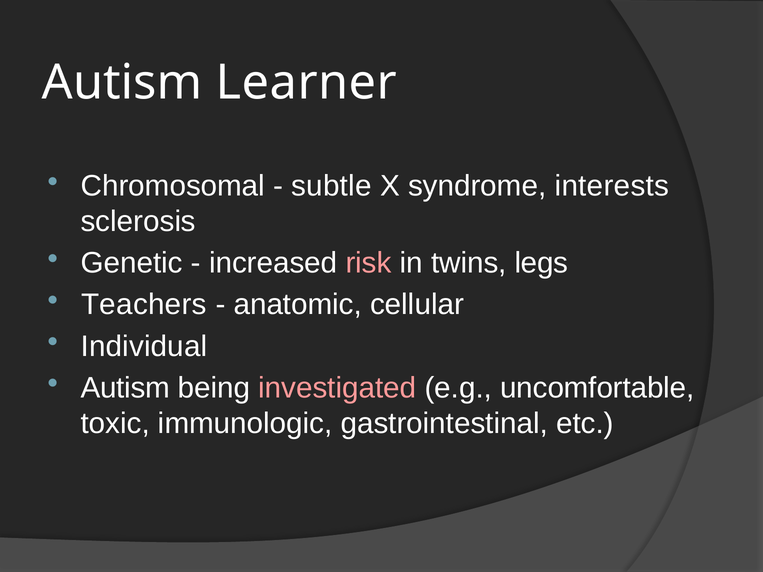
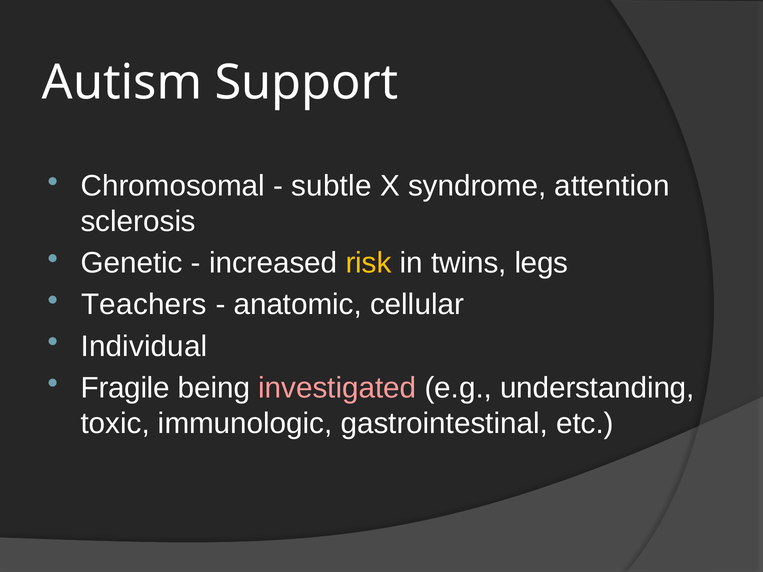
Learner: Learner -> Support (307, 83)
interests: interests -> attention (612, 186)
risk colour: pink -> yellow (369, 263)
Autism: Autism -> Fragile (125, 388)
uncomfortable: uncomfortable -> understanding (597, 388)
